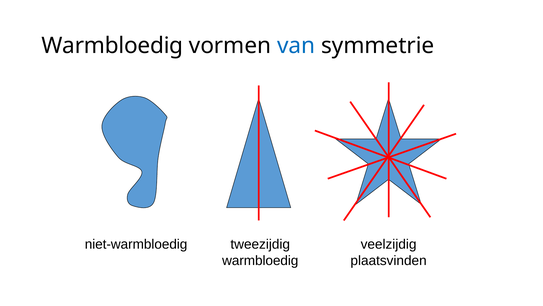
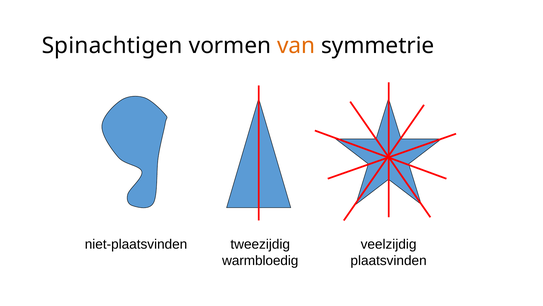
Warmbloedig: Warmbloedig -> Spinachtigen (112, 46)
van colour: blue -> orange (296, 46)
niet-warmbloedig: niet-warmbloedig -> niet-plaatsvinden (136, 244)
